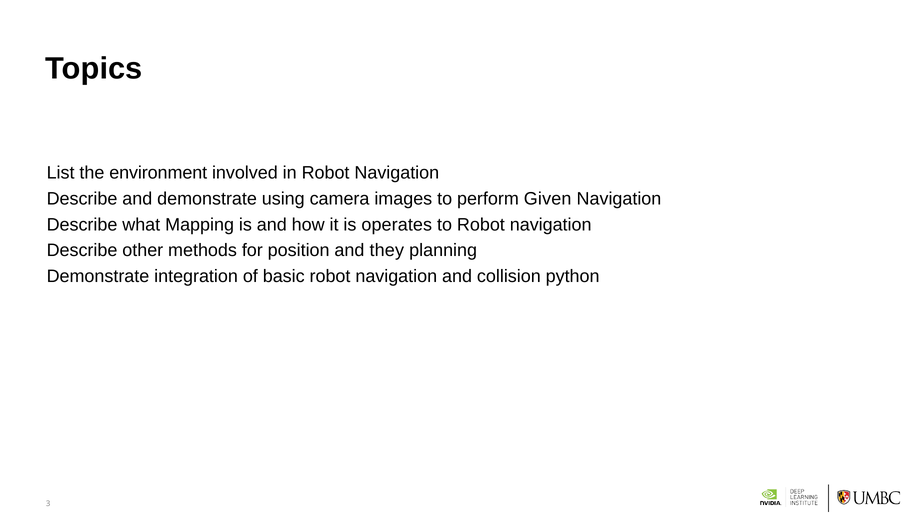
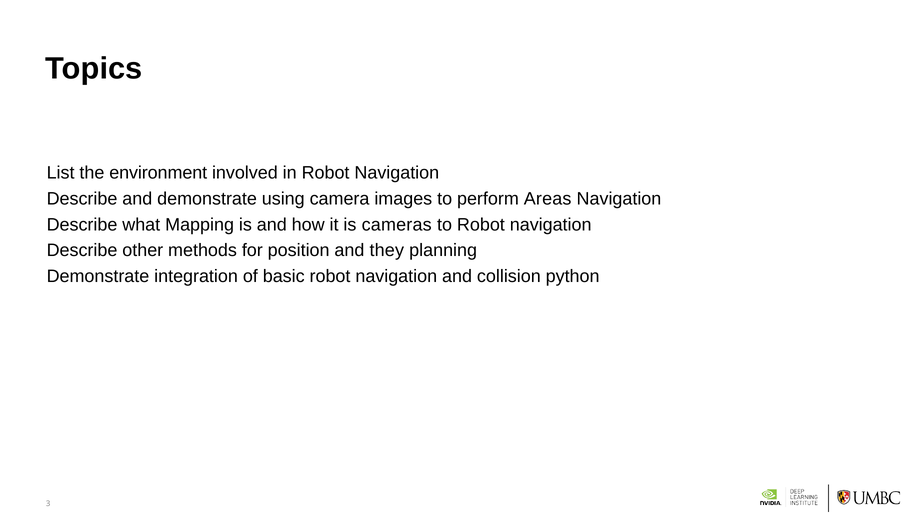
Given: Given -> Areas (548, 199)
operates: operates -> cameras (397, 225)
